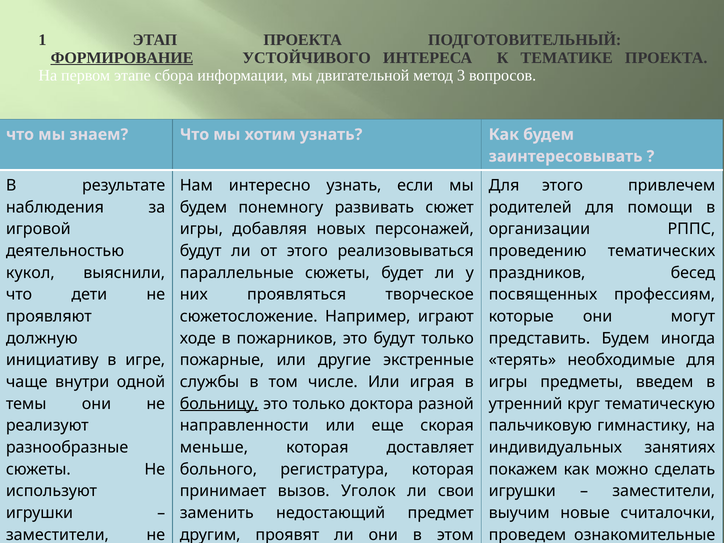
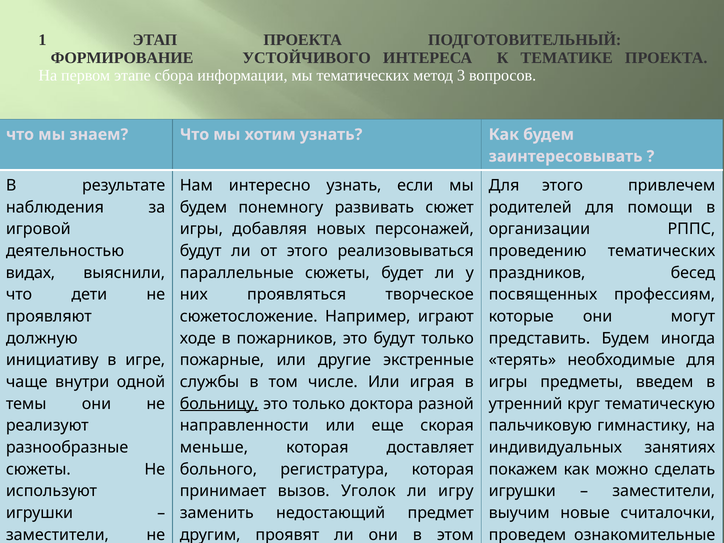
ФОРМИРОВАНИЕ underline: present -> none (122, 58)
мы двигательной: двигательной -> тематических (363, 76)
кукол: кукол -> видах (30, 273)
свои: свои -> игру (456, 491)
